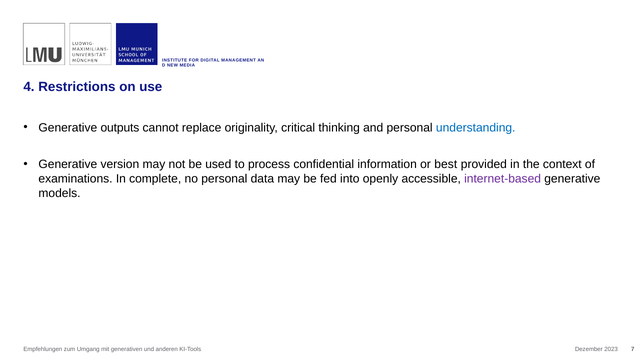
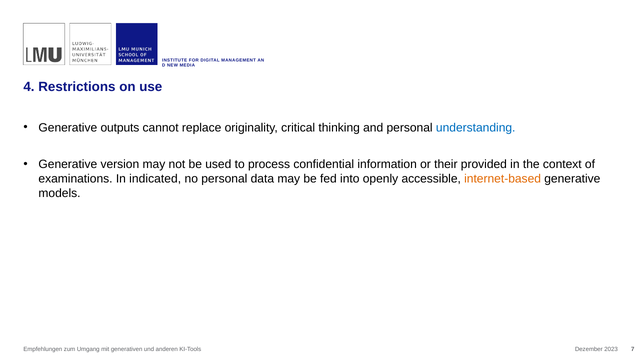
best: best -> their (446, 165)
complete: complete -> indicated (155, 179)
internet-based colour: purple -> orange (503, 179)
